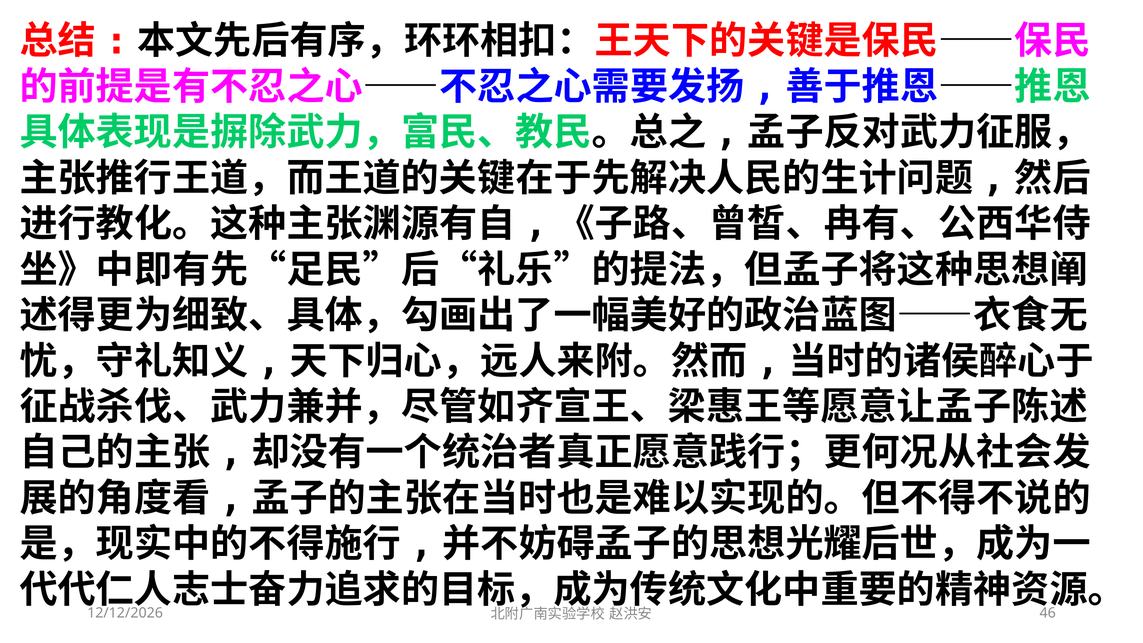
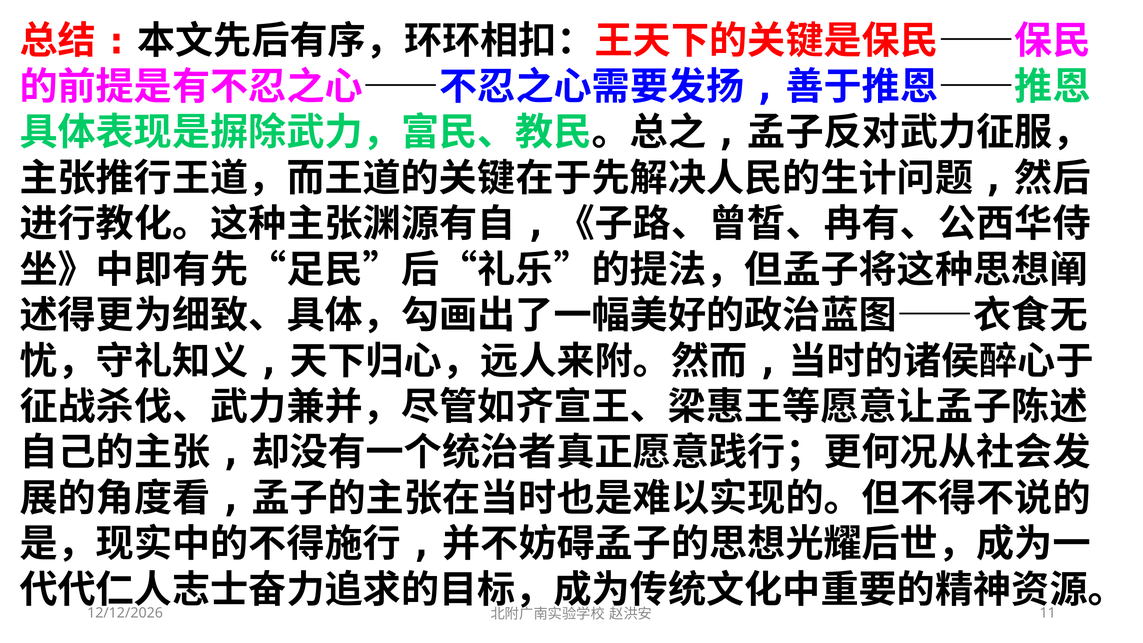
46: 46 -> 11 (1048, 613)
